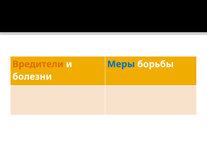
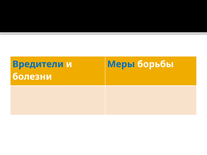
Вредители colour: orange -> blue (38, 64)
